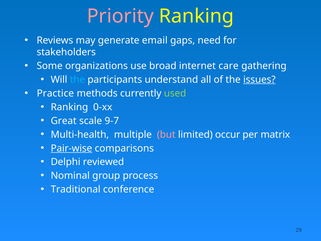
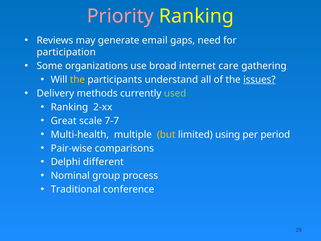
stakeholders: stakeholders -> participation (66, 52)
the colour: light blue -> yellow (77, 79)
Practice: Practice -> Delivery (55, 93)
0-xx: 0-xx -> 2-xx (103, 107)
9-7: 9-7 -> 7-7 (112, 121)
but colour: pink -> yellow (166, 134)
occur: occur -> using (228, 134)
matrix: matrix -> period (275, 134)
Pair-wise underline: present -> none (71, 148)
reviewed: reviewed -> different (103, 162)
